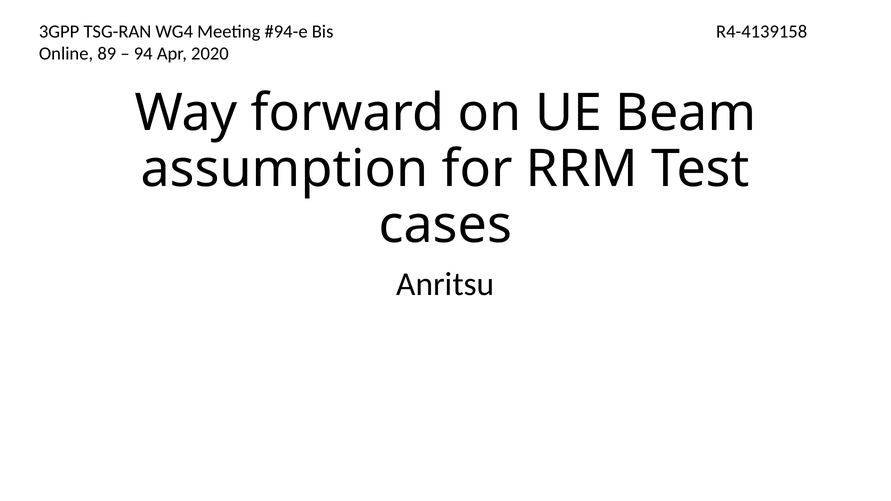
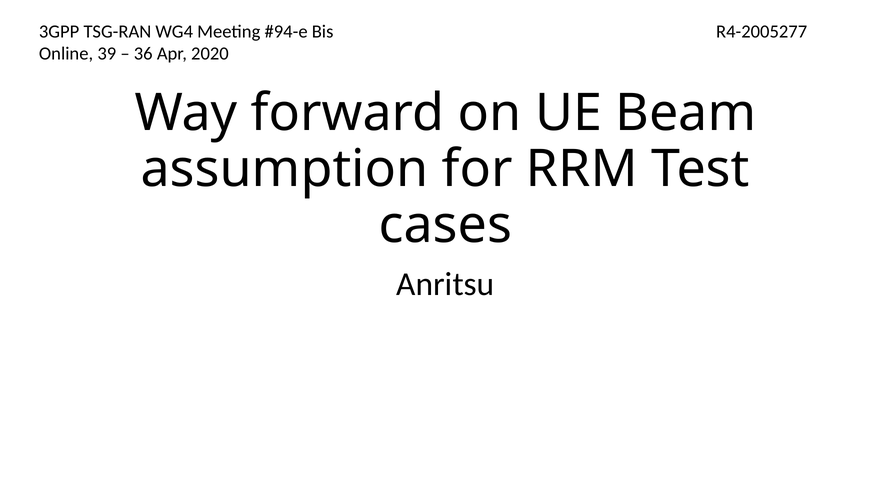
R4-4139158: R4-4139158 -> R4-2005277 (762, 31)
89: 89 -> 39 (107, 54)
94: 94 -> 36 (143, 54)
